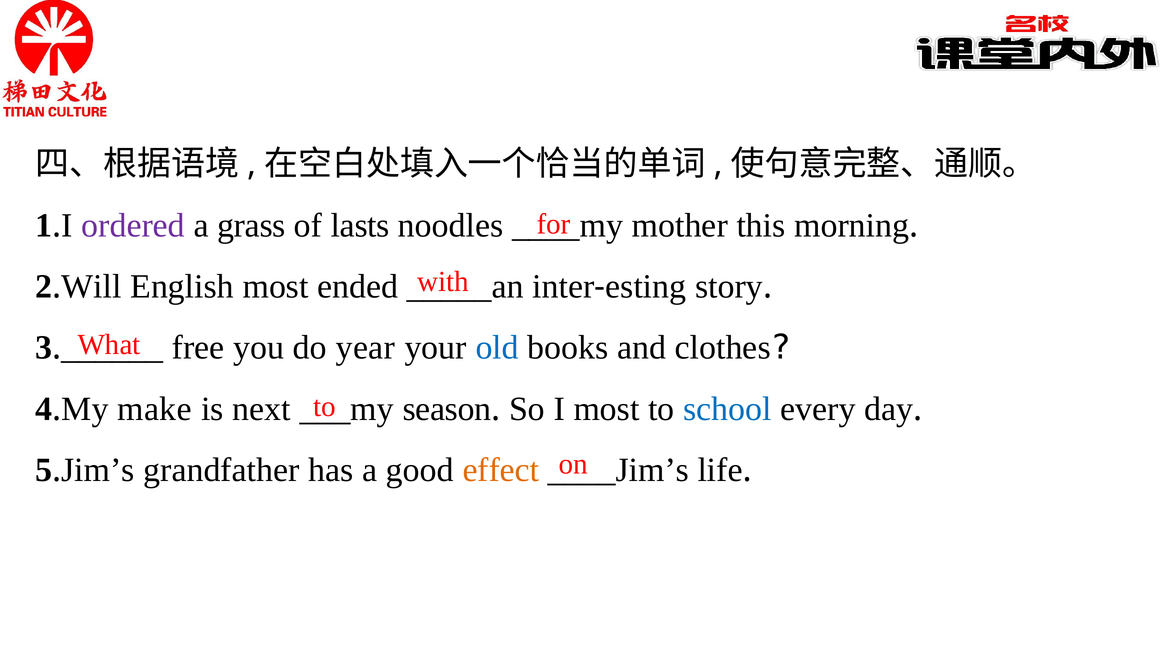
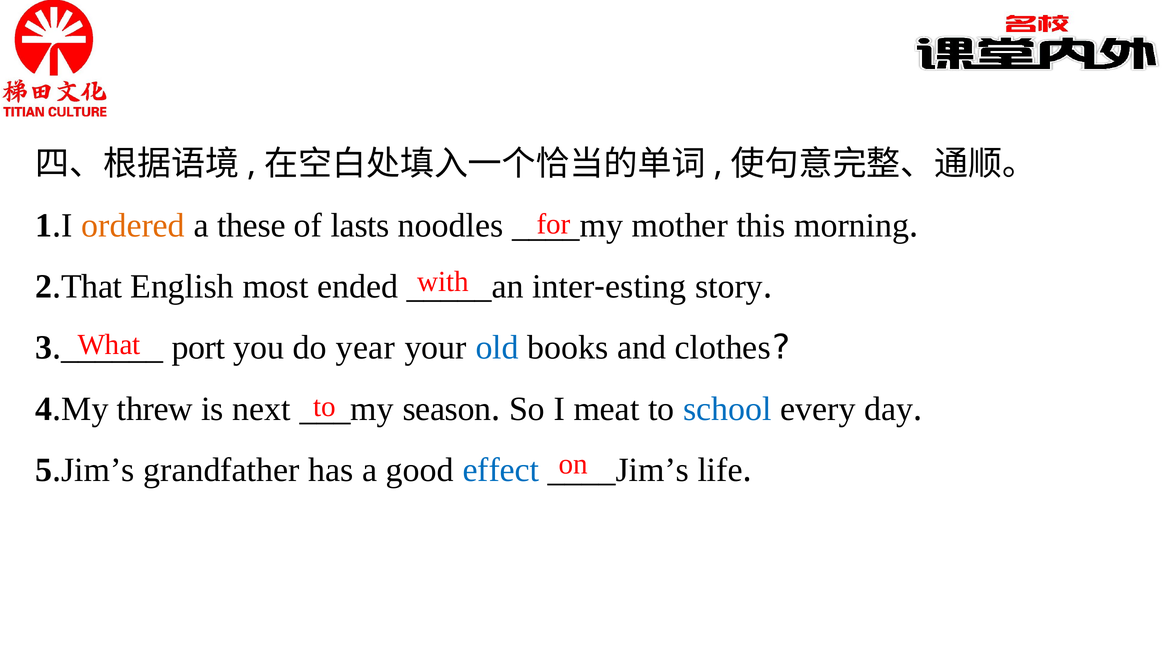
ordered colour: purple -> orange (133, 226)
grass: grass -> these (251, 226)
Will: Will -> That (92, 287)
free: free -> port (198, 348)
make: make -> threw (155, 409)
I most: most -> meat (606, 409)
effect colour: orange -> blue (501, 470)
